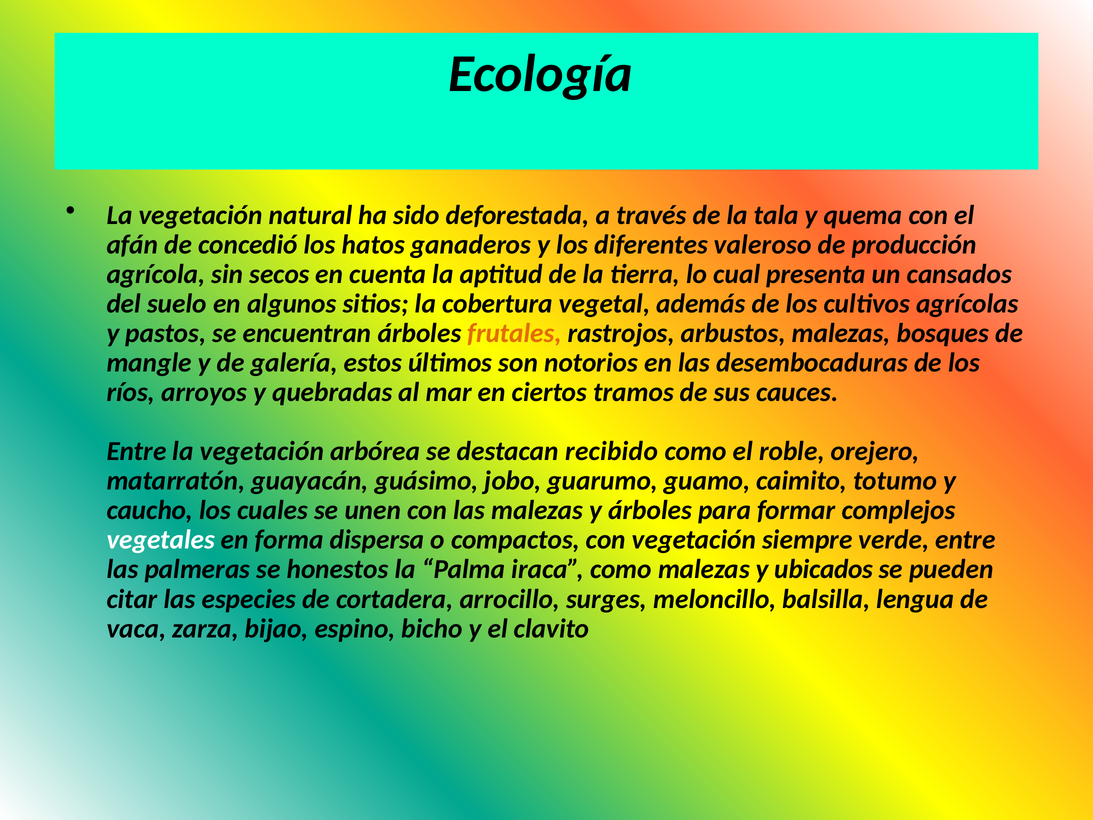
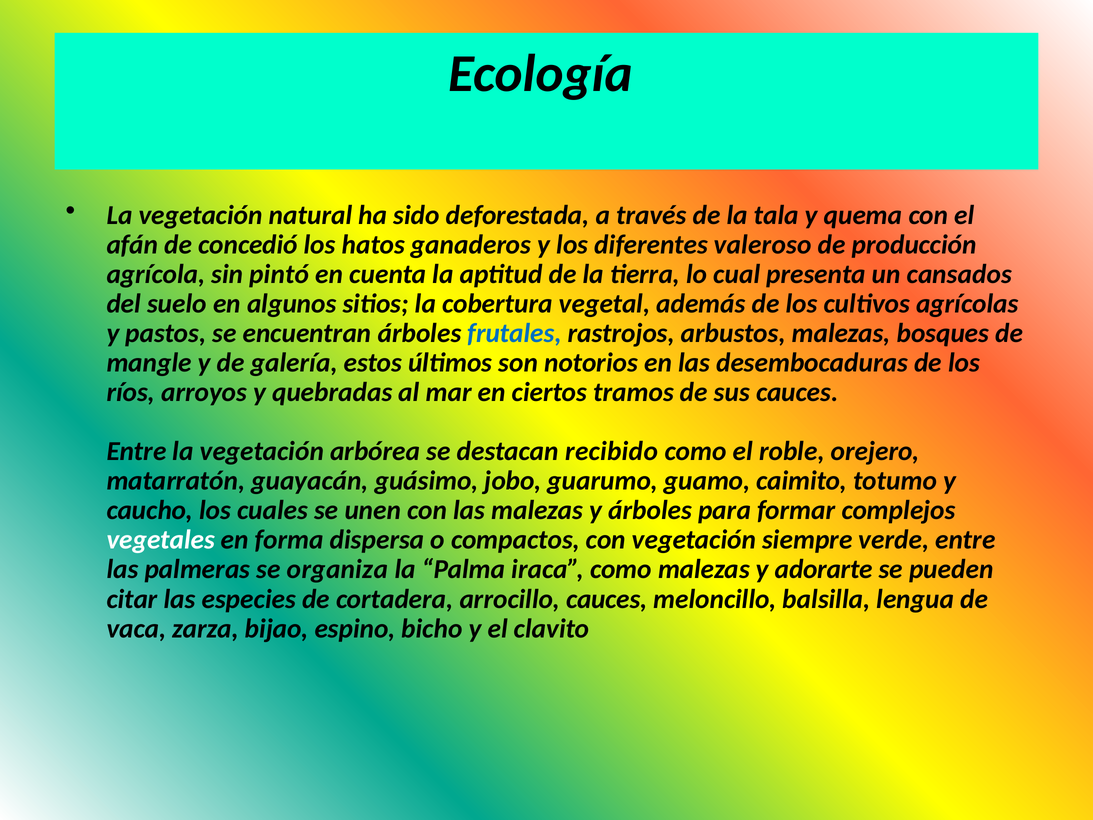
secos: secos -> pintó (279, 274)
frutales colour: orange -> blue (515, 333)
honestos: honestos -> organiza (337, 569)
ubicados: ubicados -> adorarte (824, 569)
arrocillo surges: surges -> cauces (607, 599)
